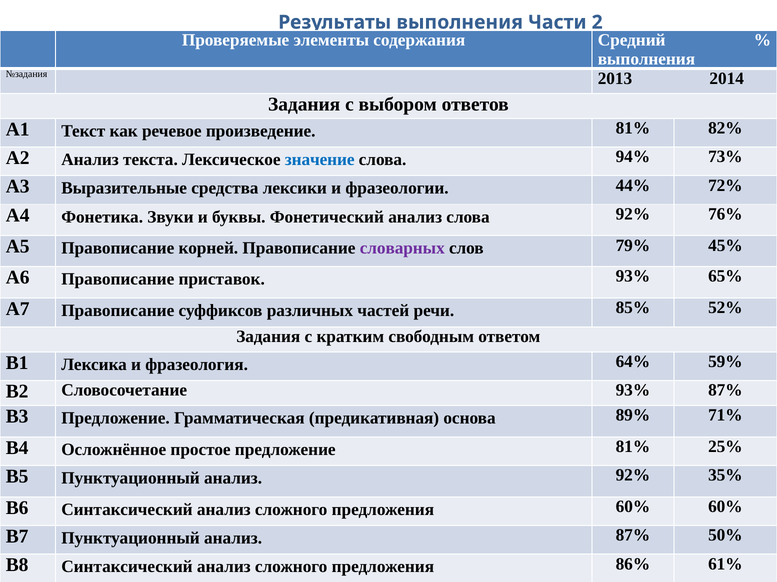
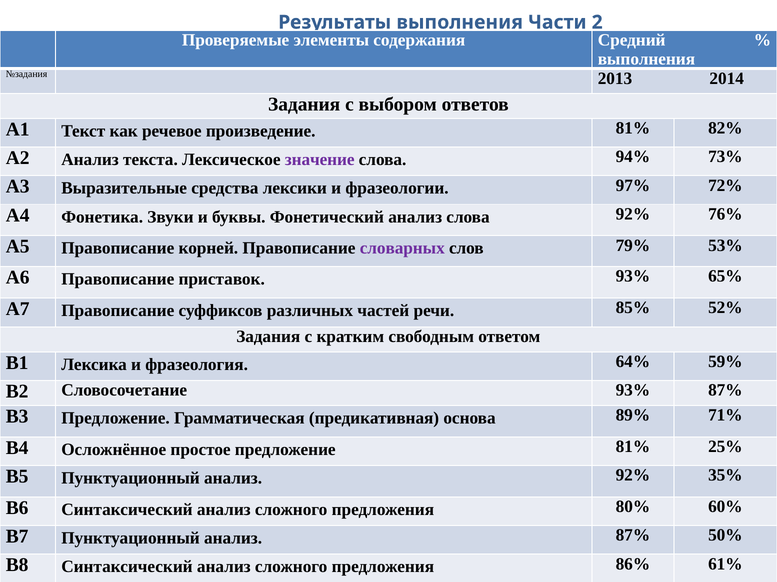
значение colour: blue -> purple (320, 160)
44%: 44% -> 97% (633, 186)
45%: 45% -> 53% (725, 246)
предложения 60%: 60% -> 80% (633, 507)
